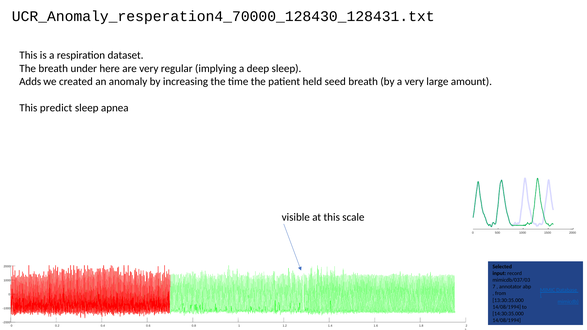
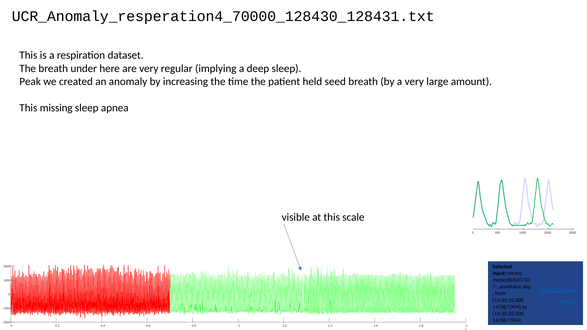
Adds: Adds -> Peak (30, 82)
predict: predict -> missing (56, 108)
